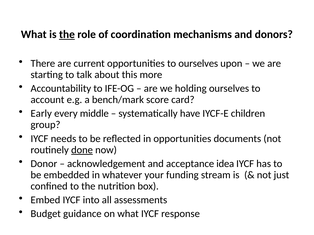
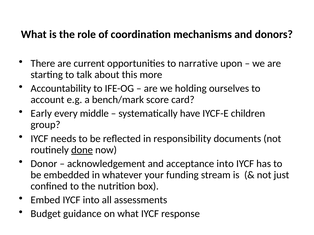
the underline: present -> none (67, 35)
to ourselves: ourselves -> narrative (198, 64)
in opportunities: opportunities -> responsibility (182, 139)
acceptance idea: idea -> into (225, 164)
